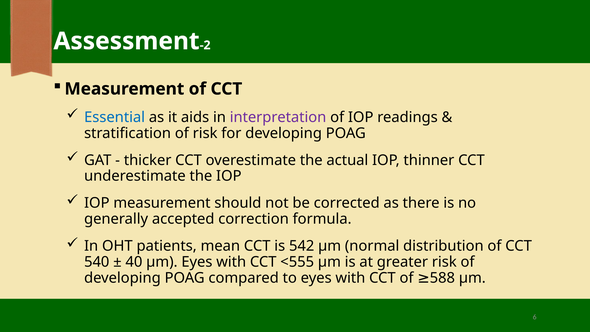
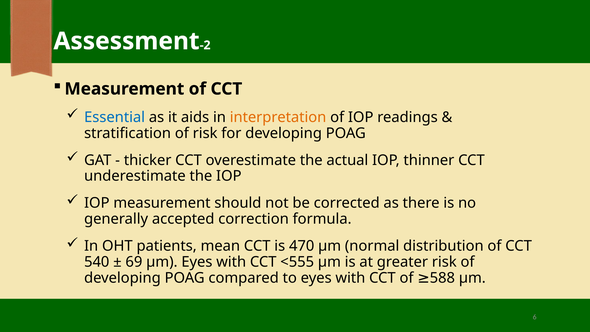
interpretation colour: purple -> orange (278, 117)
542: 542 -> 470 (302, 246)
40: 40 -> 69 (134, 262)
